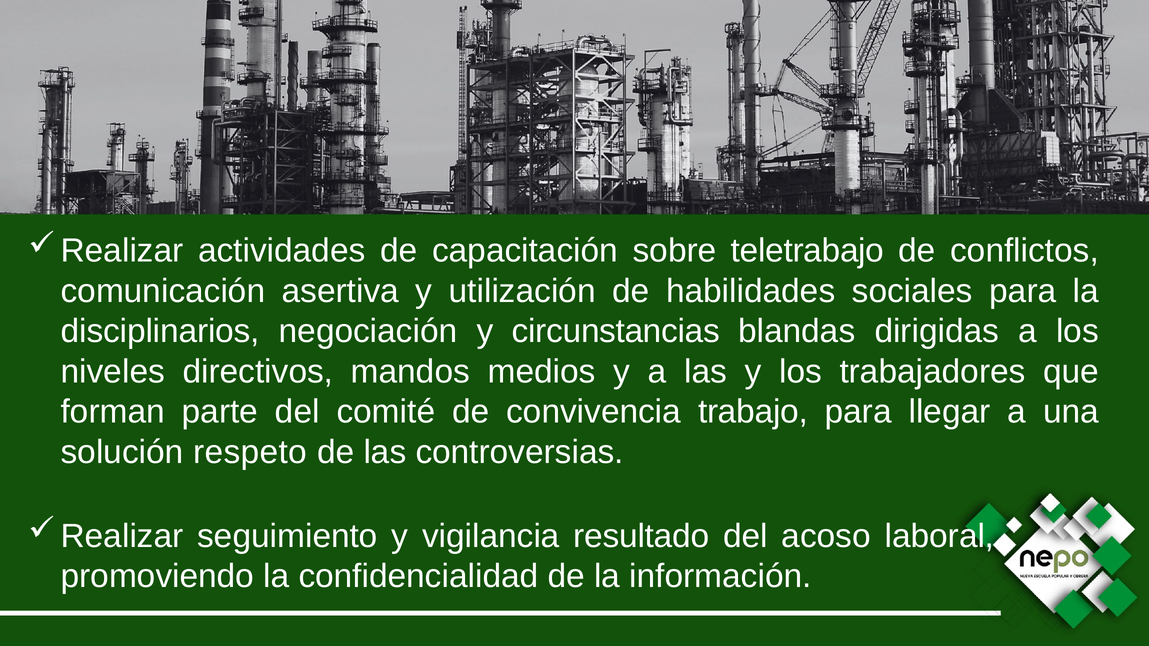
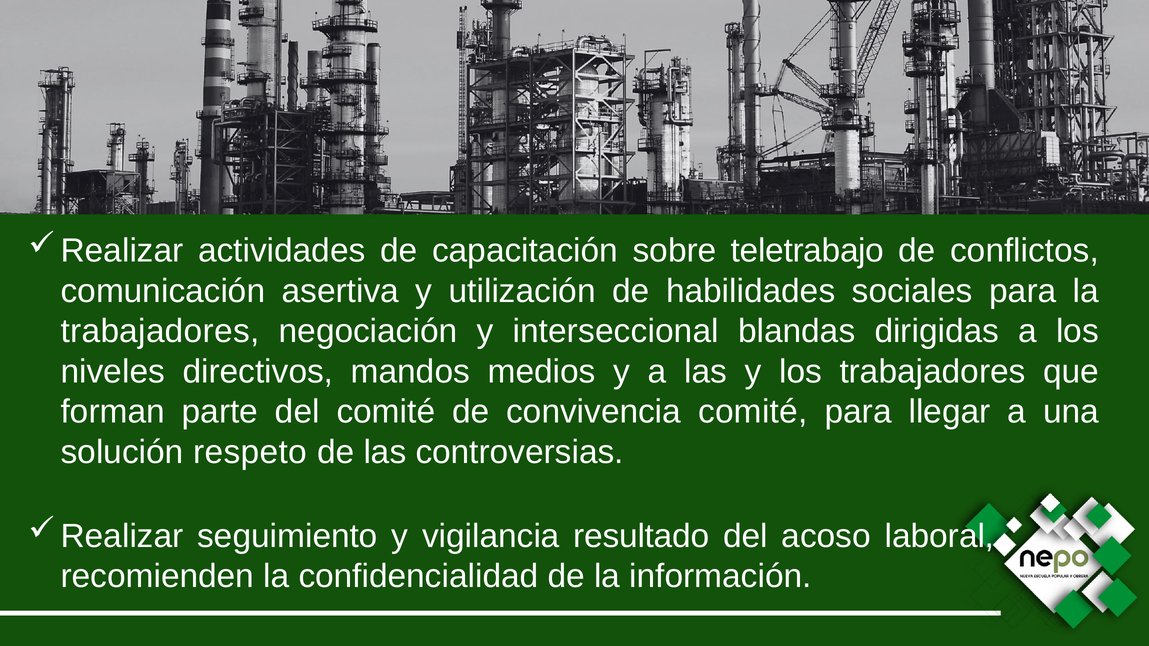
disciplinarios: disciplinarios -> trabajadores (160, 331)
circunstancias: circunstancias -> interseccional (616, 331)
convivencia trabajo: trabajo -> comité (753, 412)
promoviendo: promoviendo -> recomienden (157, 577)
